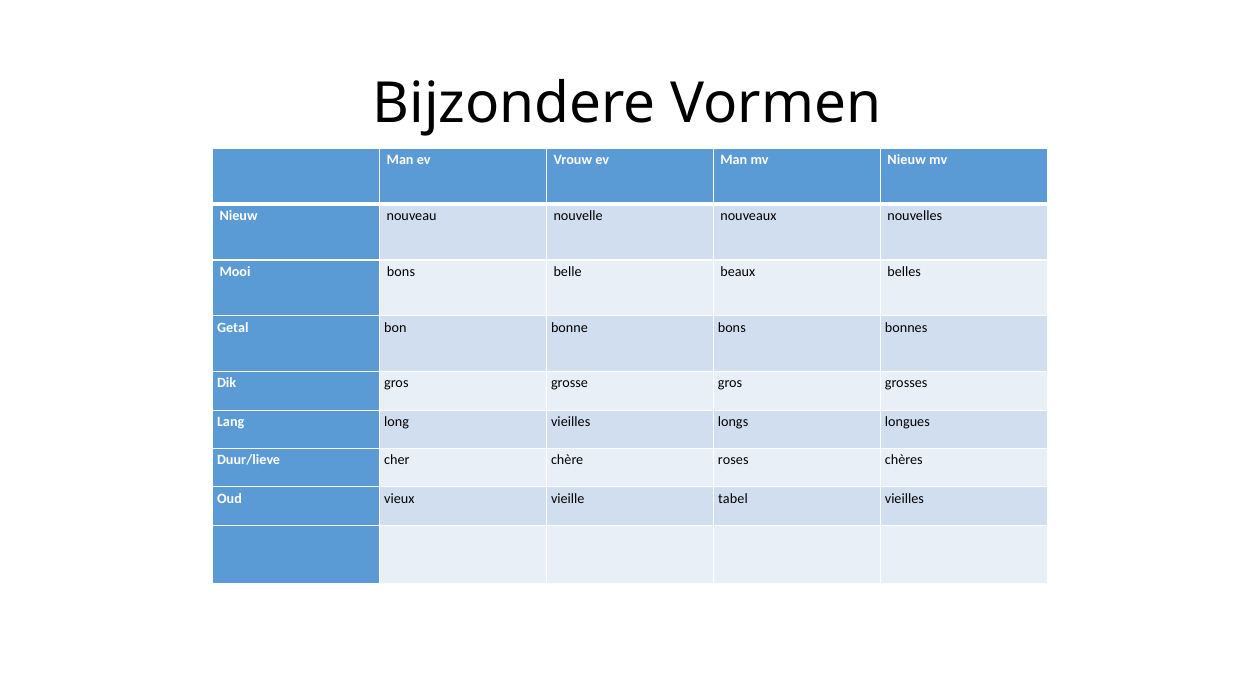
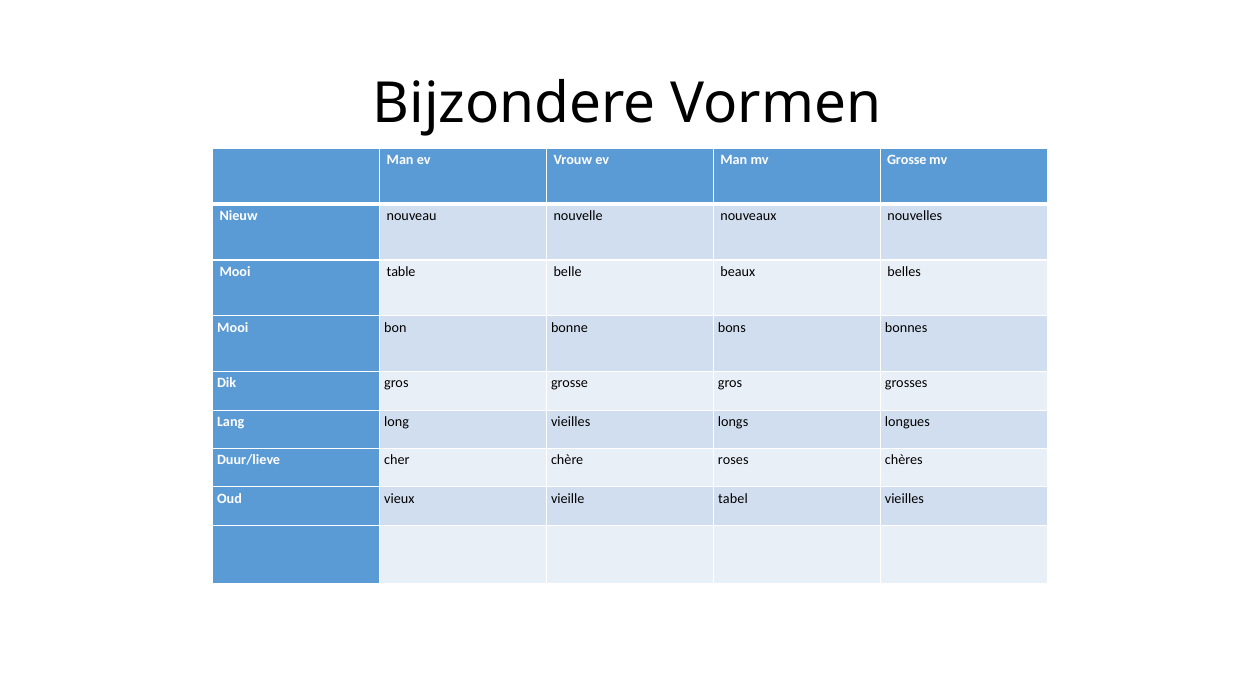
Man mv Nieuw: Nieuw -> Grosse (907, 160)
Mooi bons: bons -> table (401, 271)
Getal: Getal -> Mooi (233, 327)
